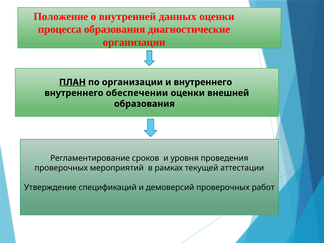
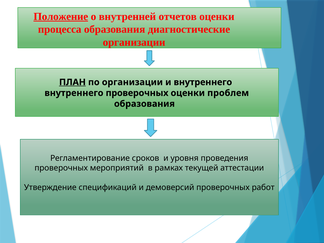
Положение underline: none -> present (61, 16)
данных: данных -> отчетов (178, 16)
внутреннего обеспечении: обеспечении -> проверочных (137, 93)
внешней: внешней -> проблем (228, 93)
